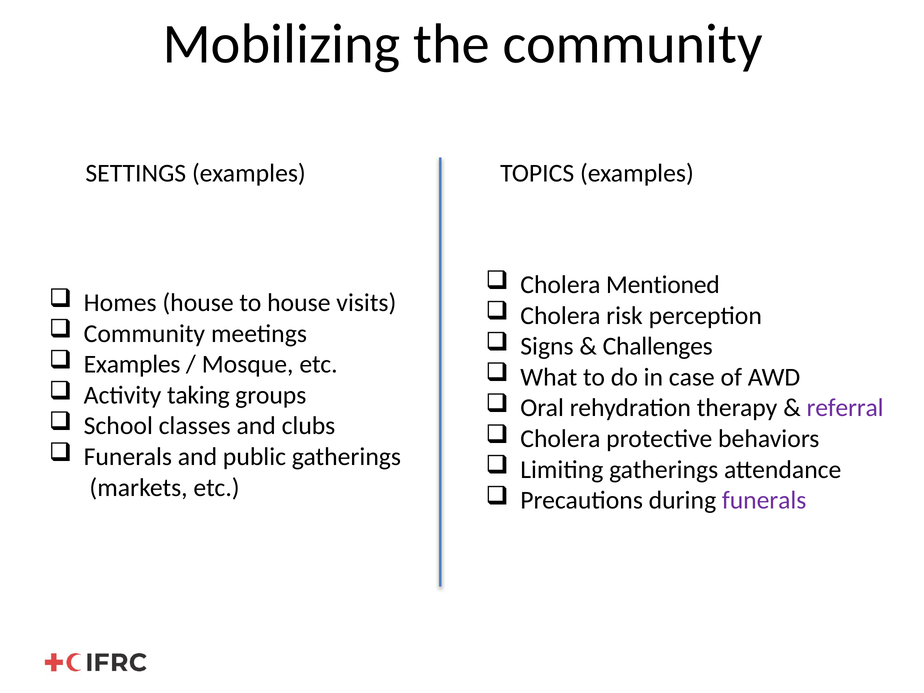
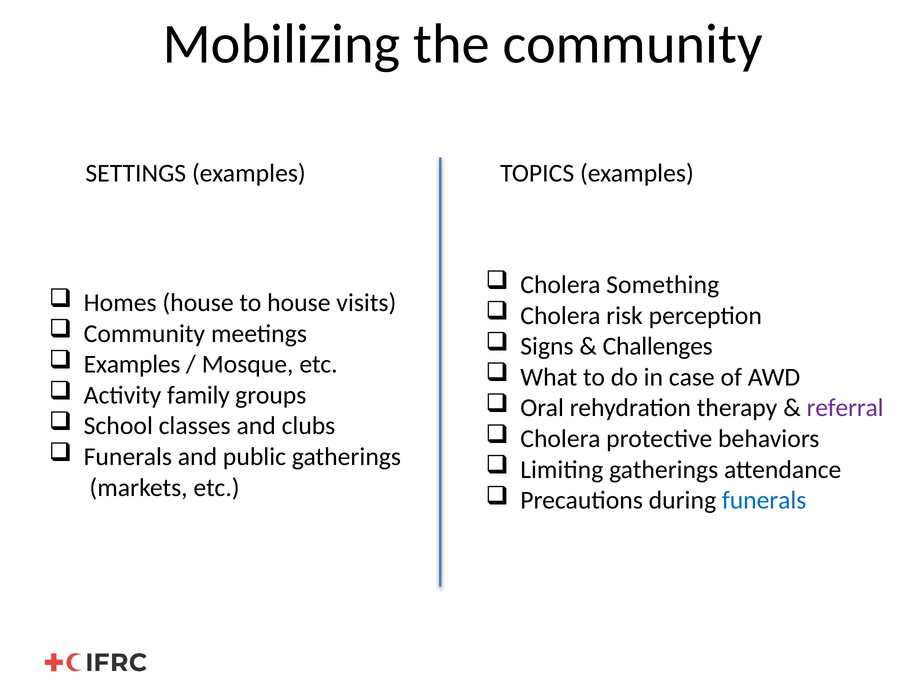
Mentioned: Mentioned -> Something (663, 285)
taking: taking -> family (198, 395)
funerals colour: purple -> blue (764, 500)
